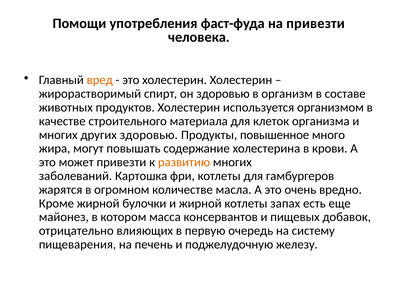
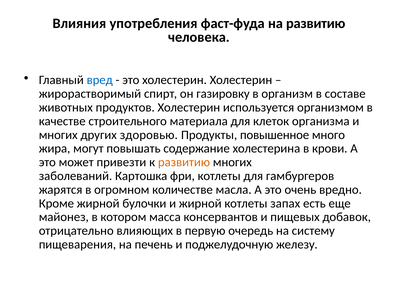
Помощи: Помощи -> Влияния (79, 23)
на привезти: привезти -> развитию (316, 23)
вред colour: orange -> blue (100, 80)
он здоровью: здоровью -> газировку (223, 94)
